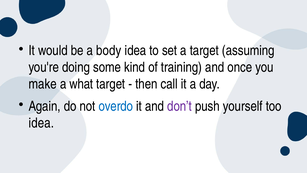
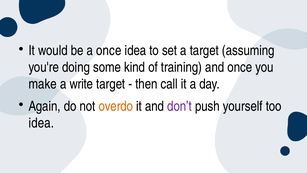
a body: body -> once (109, 50)
what: what -> write (81, 84)
overdo colour: blue -> orange (116, 106)
